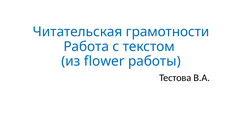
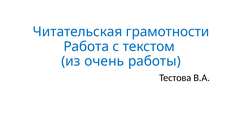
flower: flower -> очень (104, 61)
